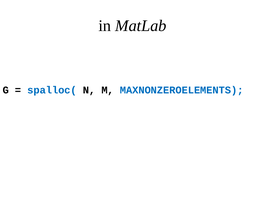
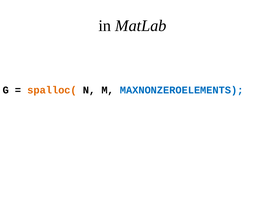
spalloc( colour: blue -> orange (52, 90)
